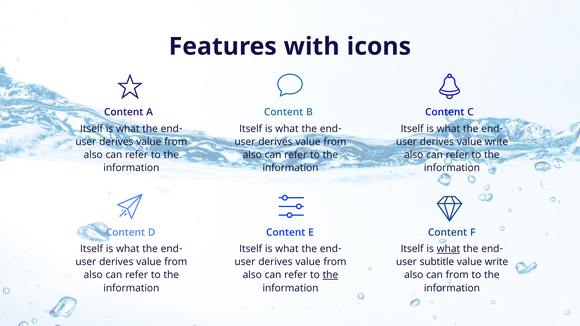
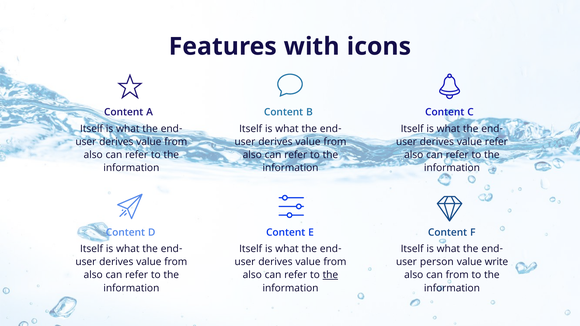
derives value write: write -> refer (496, 142)
what underline: present -> none (448, 249)
subtitle: subtitle -> person (437, 262)
